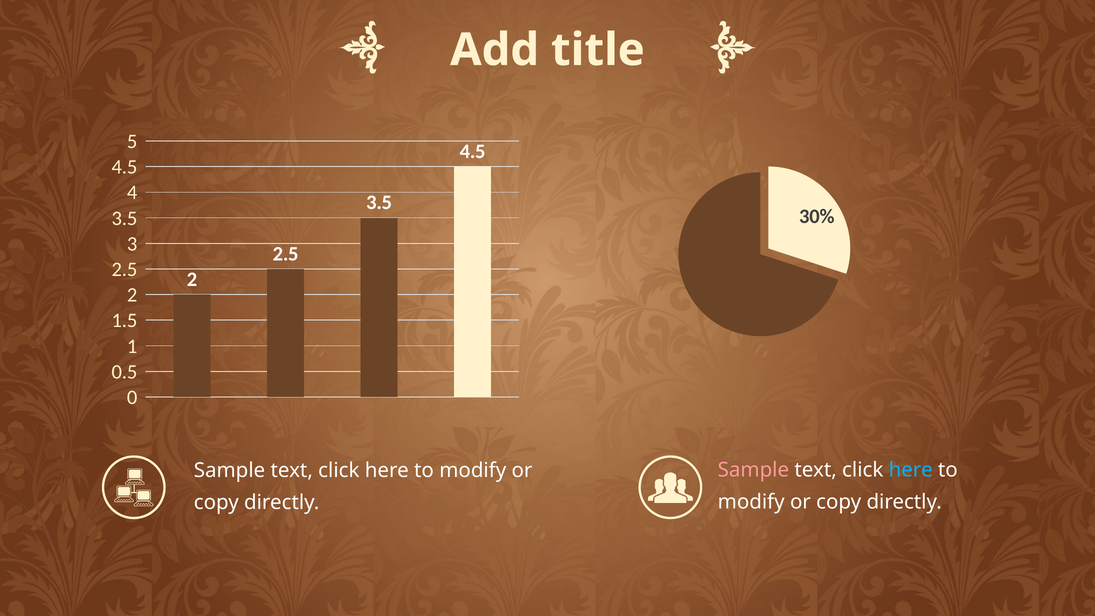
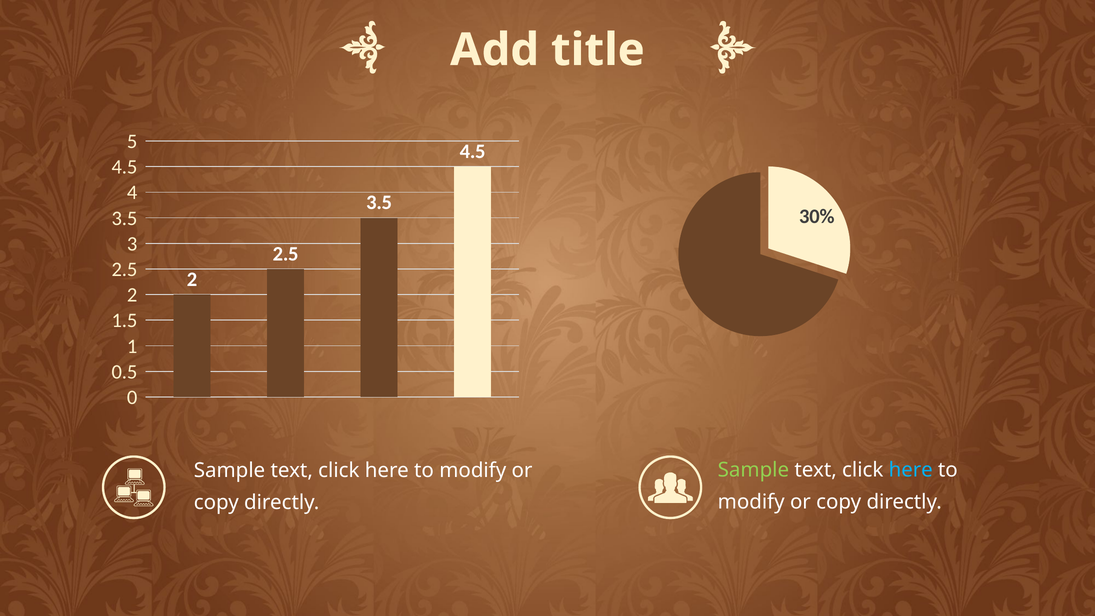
Sample colour: pink -> light green (753, 470)
